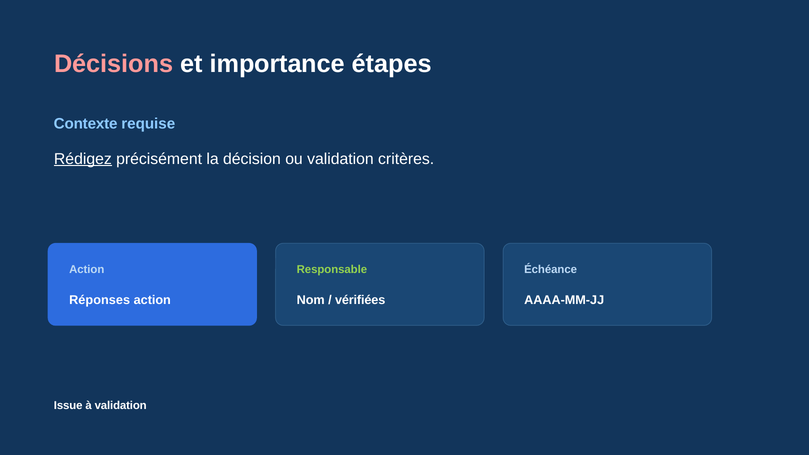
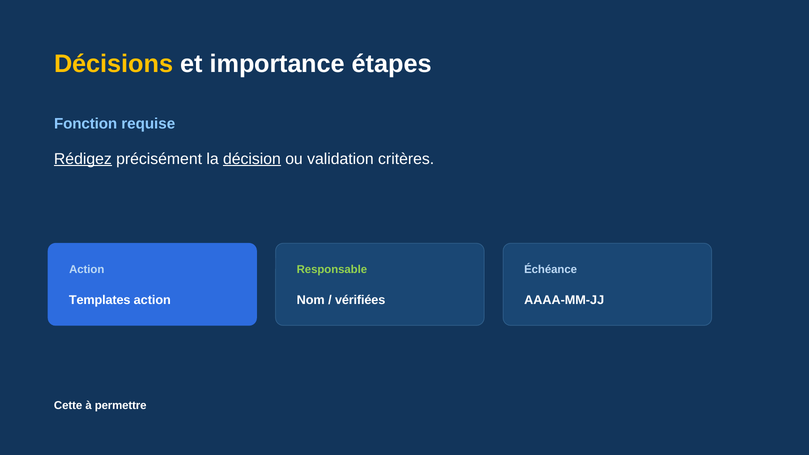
Décisions colour: pink -> yellow (114, 64)
Contexte: Contexte -> Fonction (86, 124)
décision underline: none -> present (252, 159)
Réponses: Réponses -> Templates (100, 300)
Issue: Issue -> Cette (68, 406)
à validation: validation -> permettre (121, 406)
